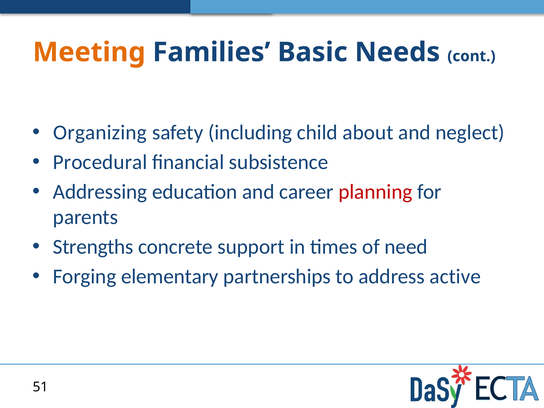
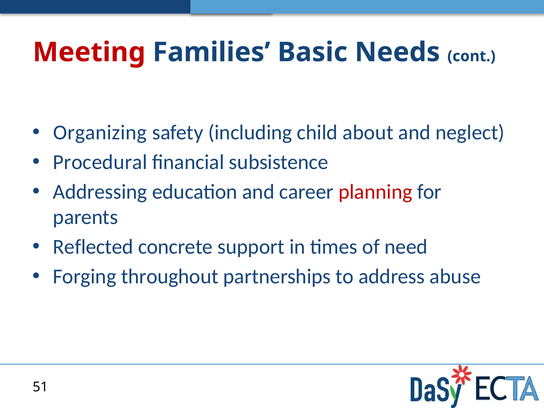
Meeting colour: orange -> red (89, 52)
Strengths: Strengths -> Reflected (93, 247)
elementary: elementary -> throughout (170, 277)
active: active -> abuse (455, 277)
